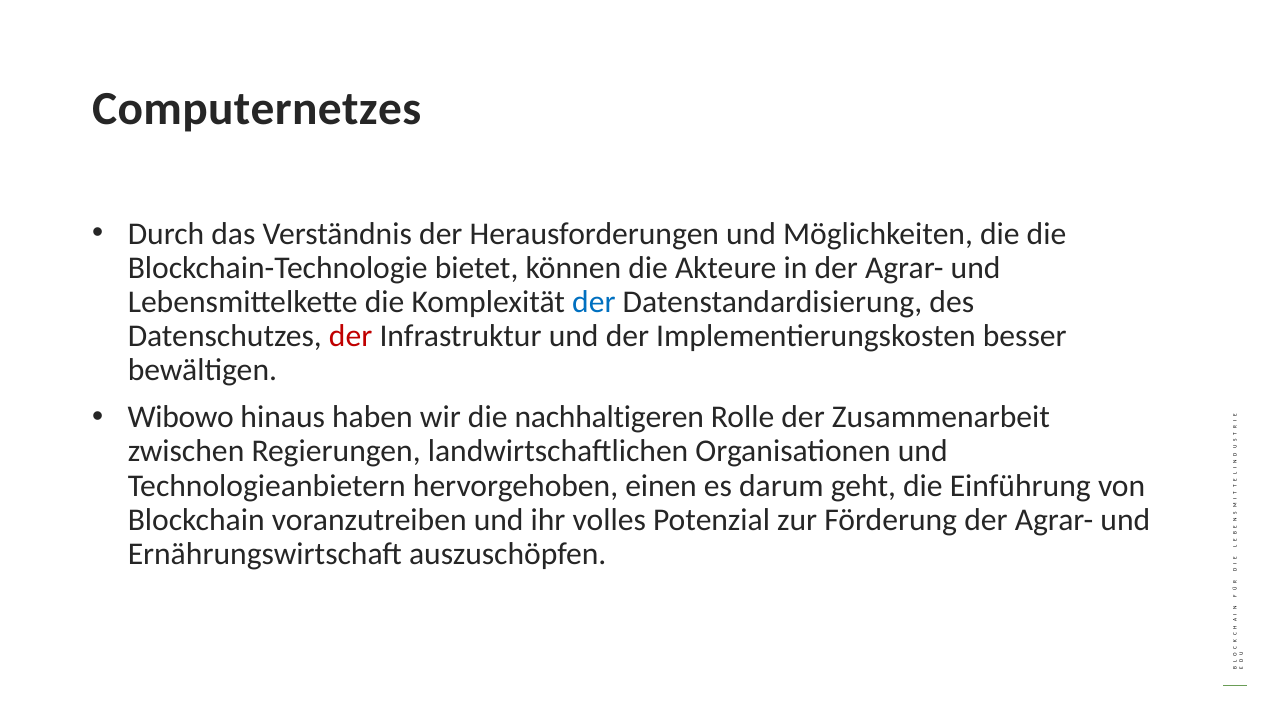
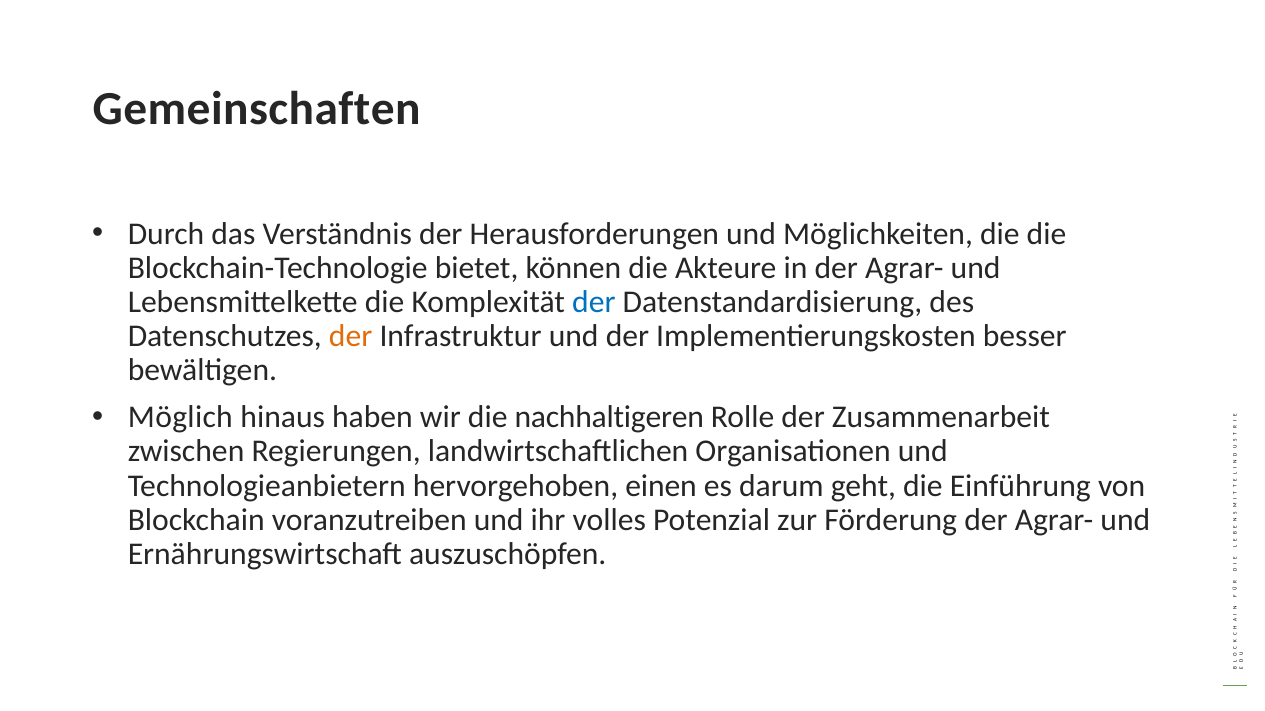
Computernetzes: Computernetzes -> Gemeinschaften (257, 109)
der colour: red -> orange (351, 336)
Wibowo: Wibowo -> Möglich (180, 418)
